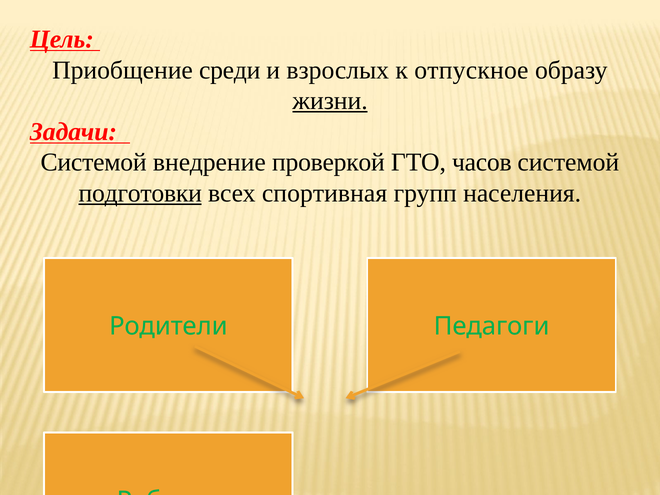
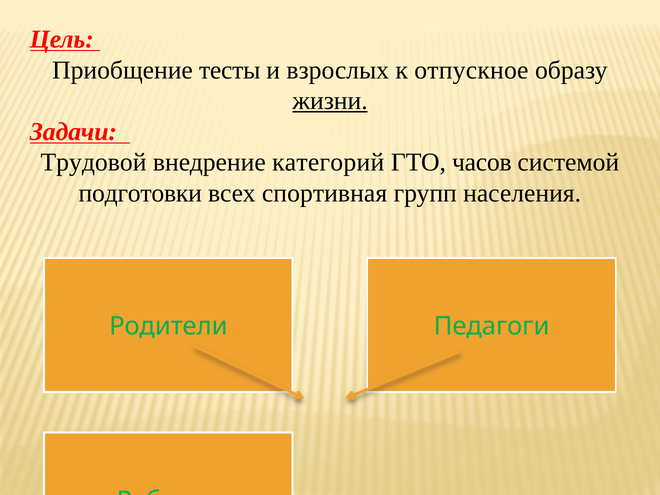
среди: среди -> тесты (230, 70)
Системой: Системой -> Трудовой (94, 163)
проверкой: проверкой -> категорий (328, 163)
подготовки underline: present -> none (140, 193)
